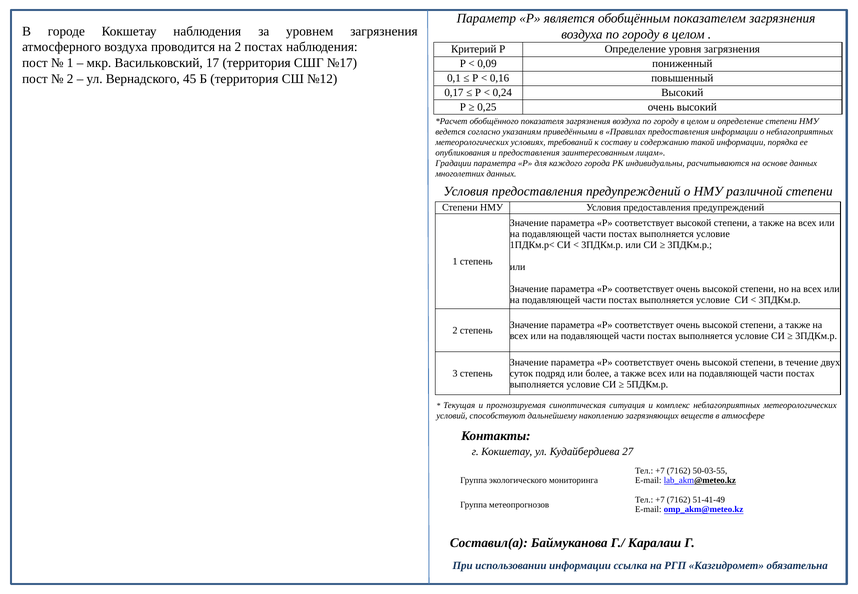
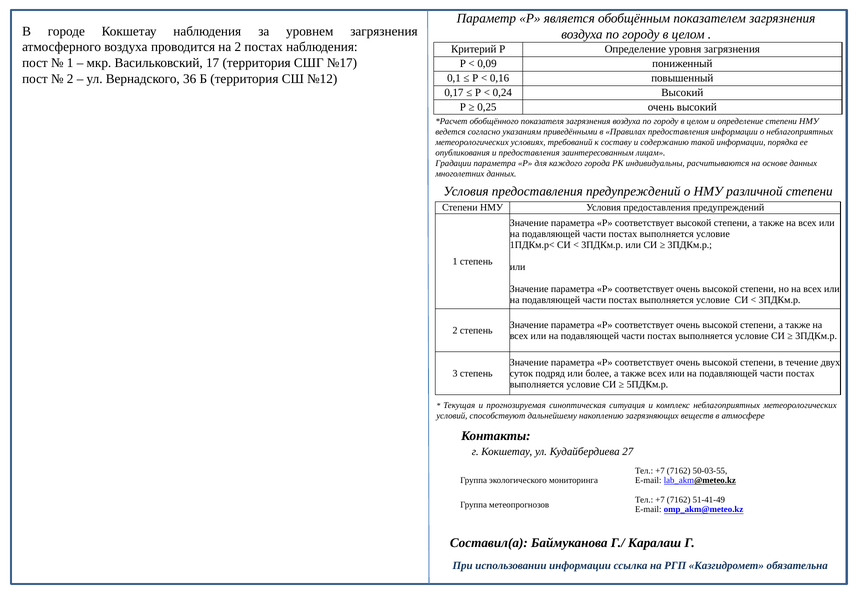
45: 45 -> 36 (190, 79)
